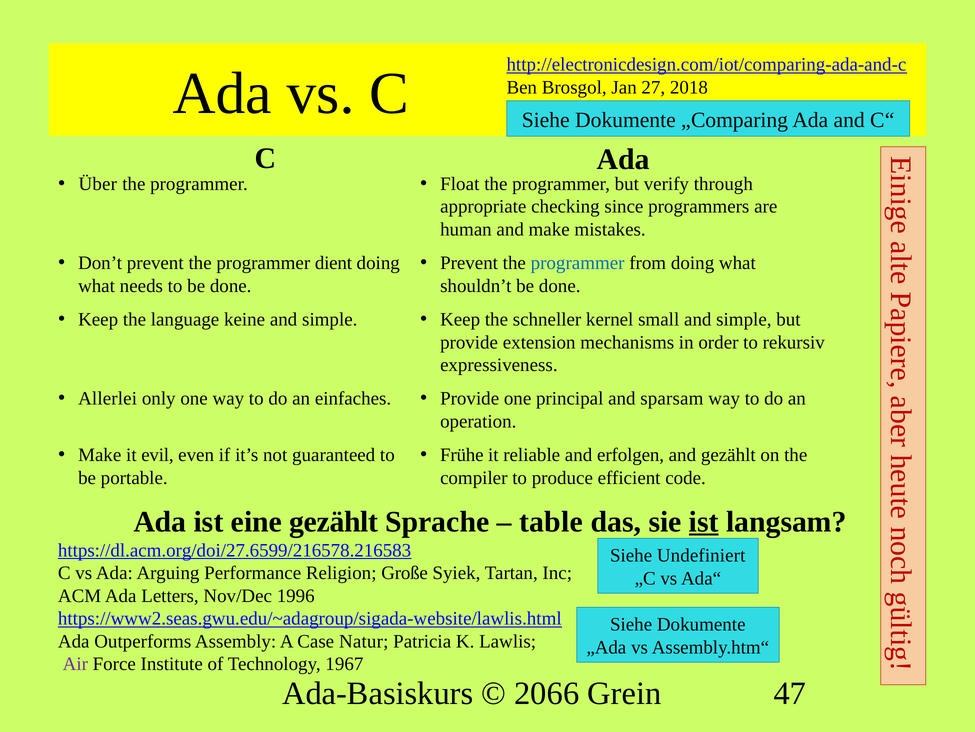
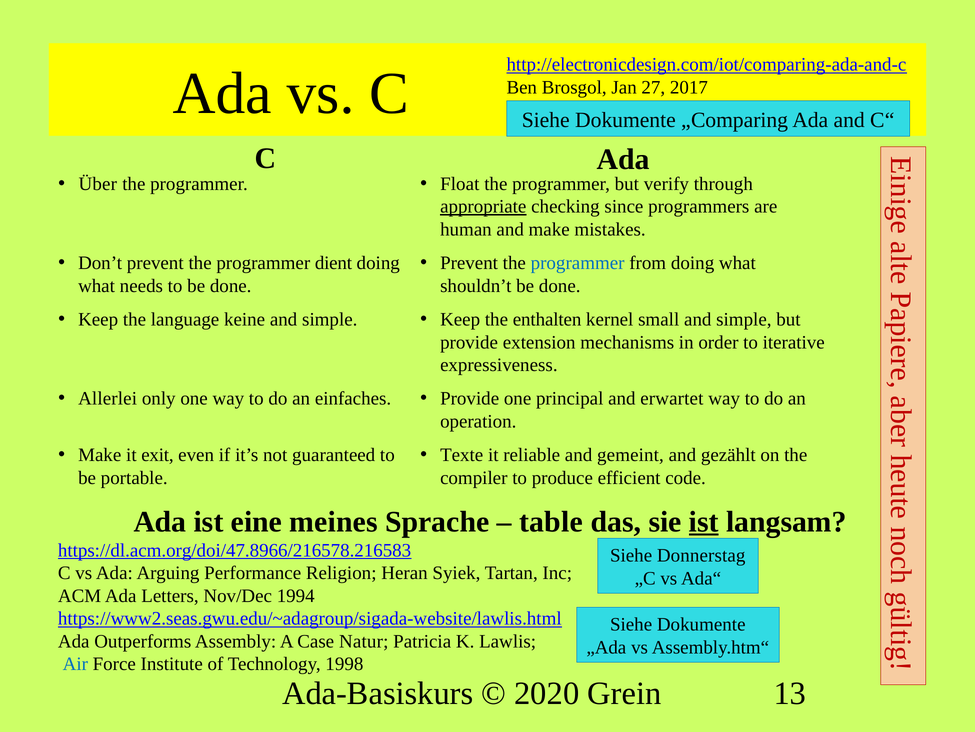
2018: 2018 -> 2017 (689, 87)
appropriate underline: none -> present (483, 206)
schneller: schneller -> enthalten (547, 319)
rekursiv: rekursiv -> iterative (794, 342)
sparsam: sparsam -> erwartet (672, 398)
evil: evil -> exit (157, 455)
Frühe: Frühe -> Texte (462, 455)
erfolgen: erfolgen -> gemeint (630, 455)
eine gezählt: gezählt -> meines (333, 521)
https://dl.acm.org/doi/27.6599/216578.216583: https://dl.acm.org/doi/27.6599/216578.216583 -> https://dl.acm.org/doi/47.8966/216578.216583 (235, 550)
Undefiniert: Undefiniert -> Donnerstag (701, 555)
Große: Große -> Heran (404, 572)
1996: 1996 -> 1994 (296, 595)
Air colour: purple -> blue (75, 664)
1967: 1967 -> 1998 (344, 664)
2066: 2066 -> 2020 (547, 693)
47: 47 -> 13 (790, 693)
